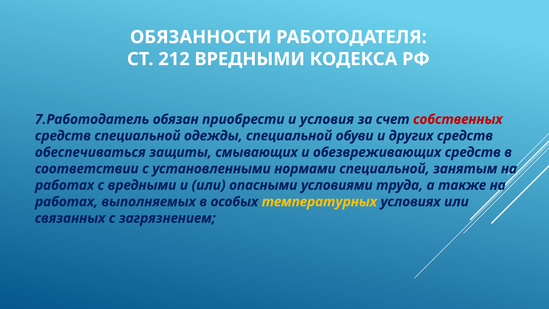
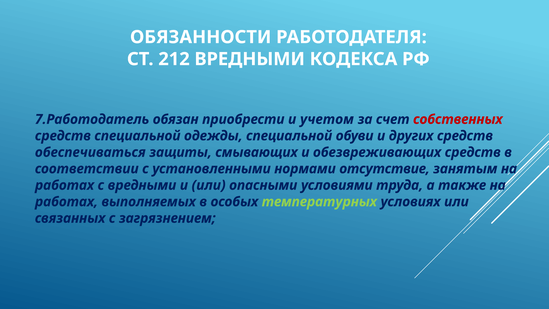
условия: условия -> учетом (327, 119)
нормами специальной: специальной -> отсутствие (385, 169)
температурных colour: yellow -> light green (319, 202)
